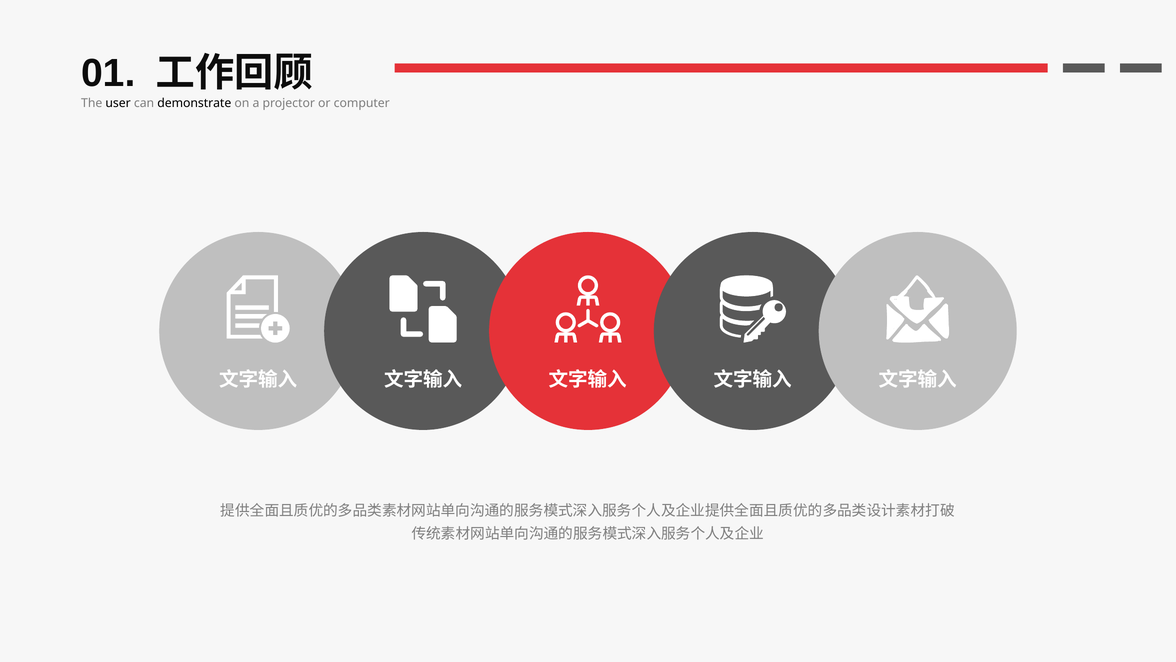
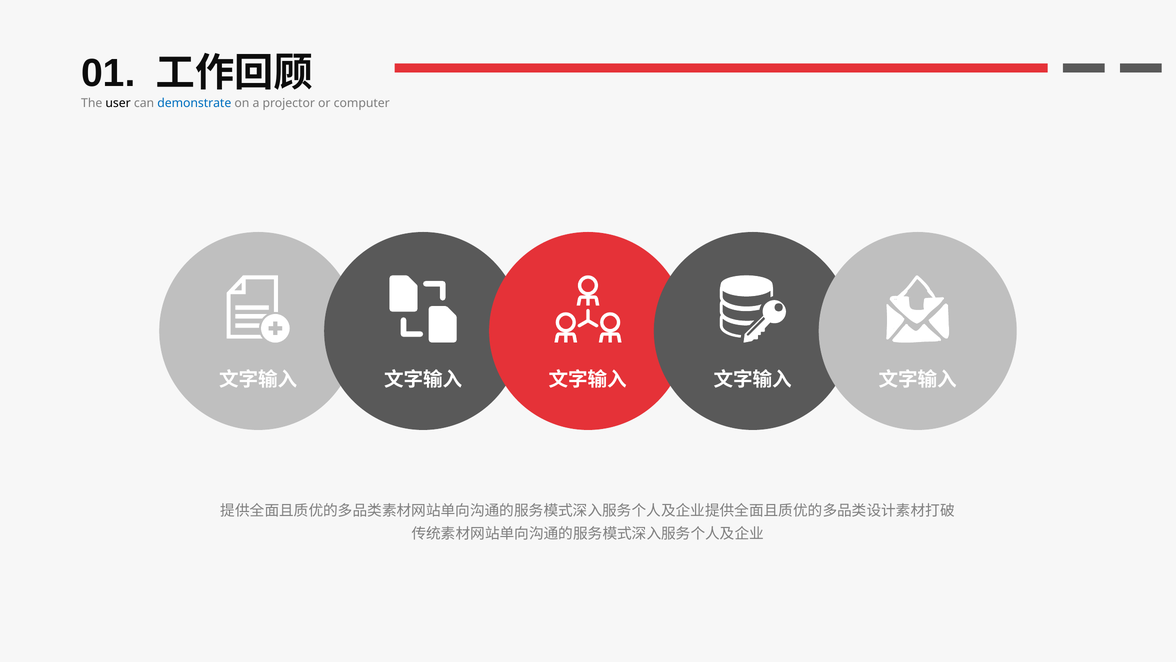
demonstrate colour: black -> blue (194, 103)
